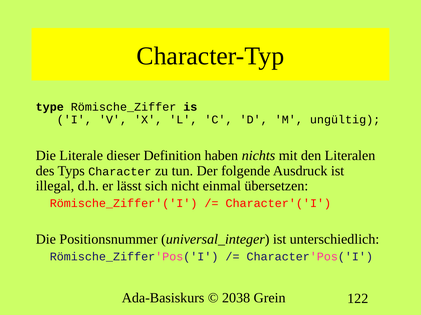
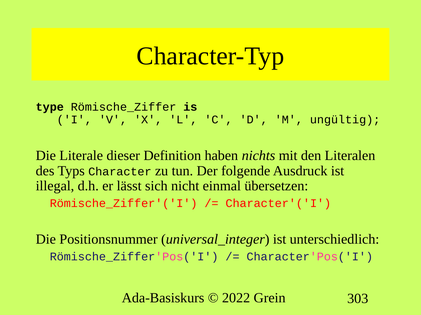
2038: 2038 -> 2022 (236, 299)
122: 122 -> 303 (358, 299)
